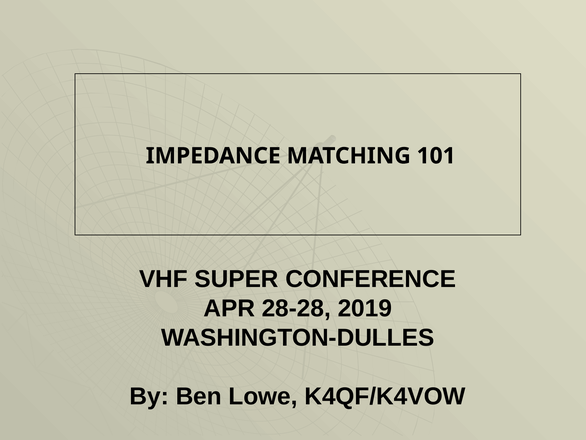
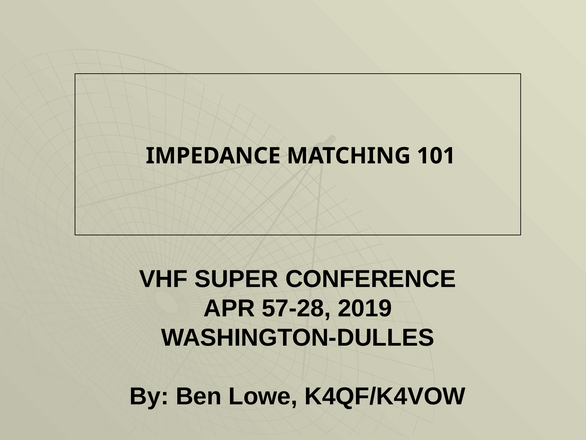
28-28: 28-28 -> 57-28 (296, 308)
